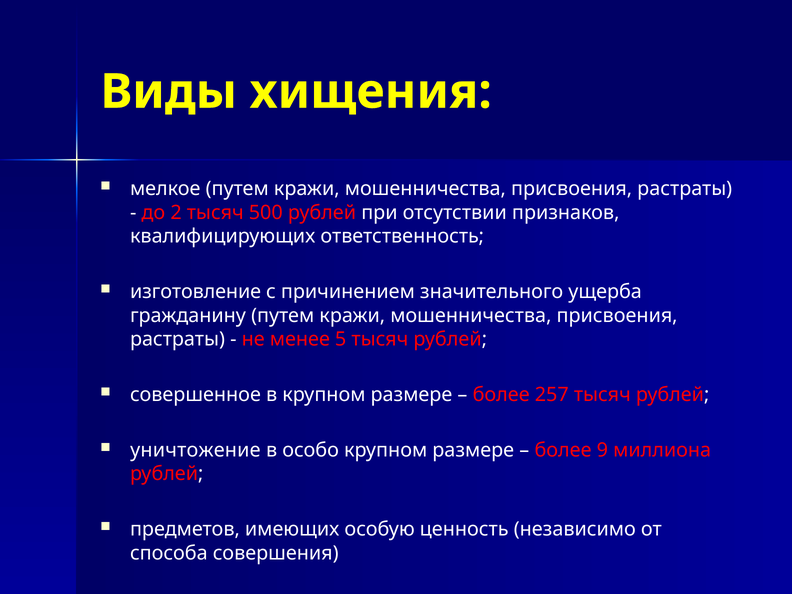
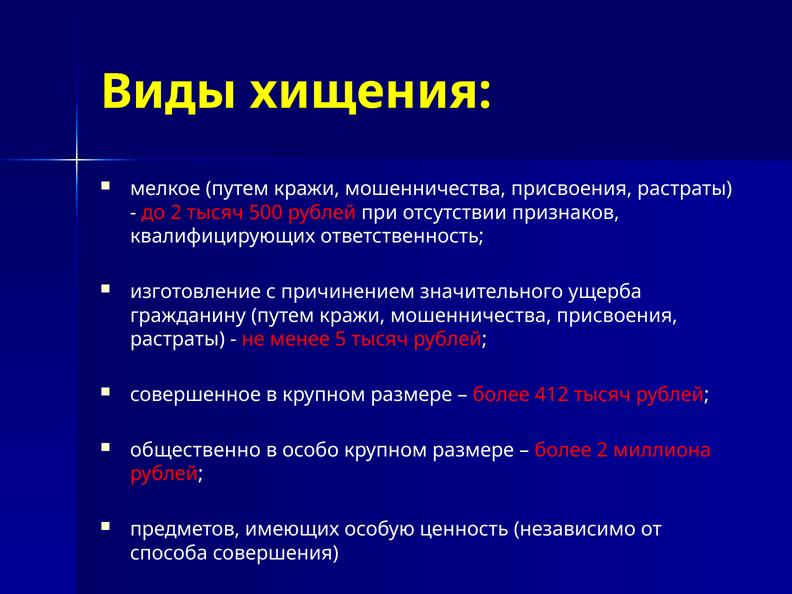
257: 257 -> 412 (552, 395)
уничтожение: уничтожение -> общественно (195, 450)
более 9: 9 -> 2 (602, 450)
